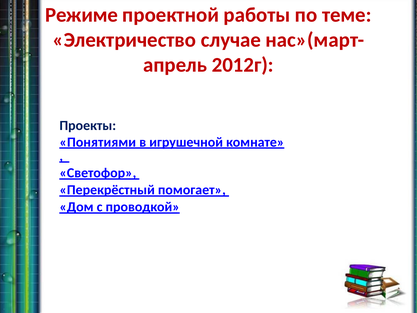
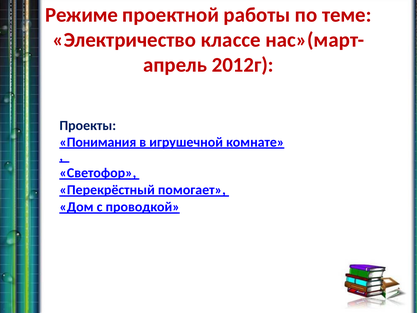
случае: случае -> классе (231, 40)
Понятиями: Понятиями -> Понимания (98, 142)
